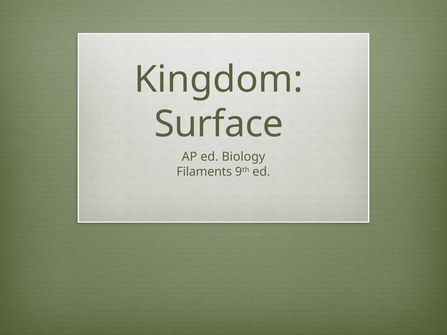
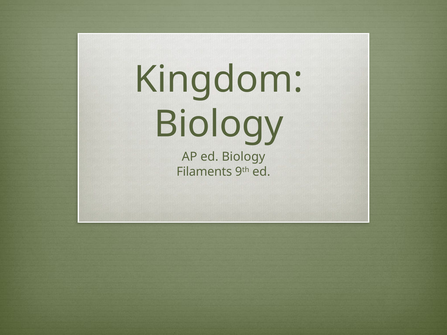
Surface: Surface -> Biology (219, 124)
